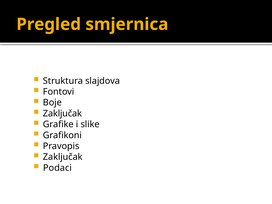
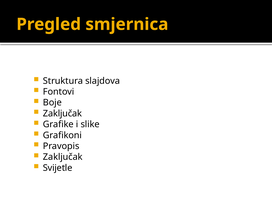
Podaci: Podaci -> Svijetle (58, 168)
